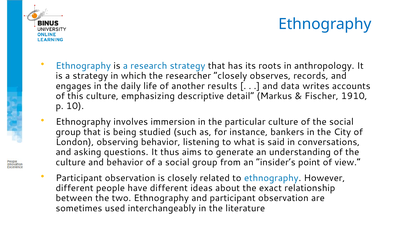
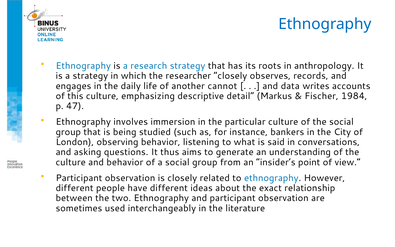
results: results -> cannot (222, 86)
1910: 1910 -> 1984 (354, 96)
10: 10 -> 47 (75, 106)
